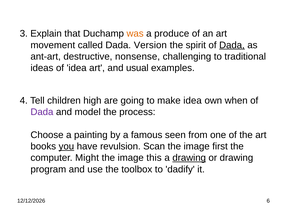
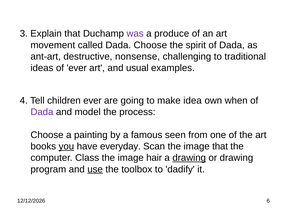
was colour: orange -> purple (135, 34)
Dada Version: Version -> Choose (150, 45)
Dada underline: present -> none (232, 45)
of idea: idea -> ever (77, 68)
children high: high -> ever (92, 101)
revulsion: revulsion -> everyday (120, 146)
image first: first -> that (220, 146)
Might: Might -> Class (87, 158)
this: this -> hair (154, 158)
use underline: none -> present (95, 169)
